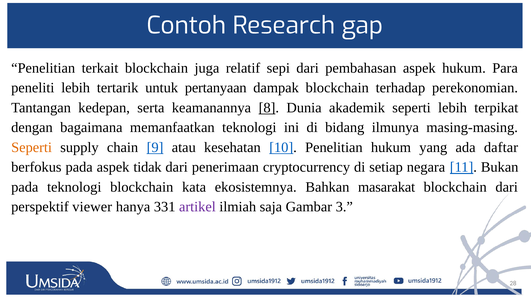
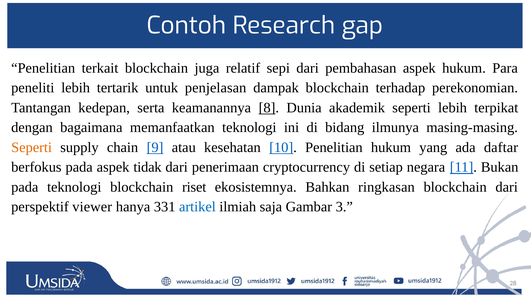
pertanyaan: pertanyaan -> penjelasan (216, 88)
kata: kata -> riset (194, 187)
masarakat: masarakat -> ringkasan (386, 187)
artikel colour: purple -> blue (197, 207)
